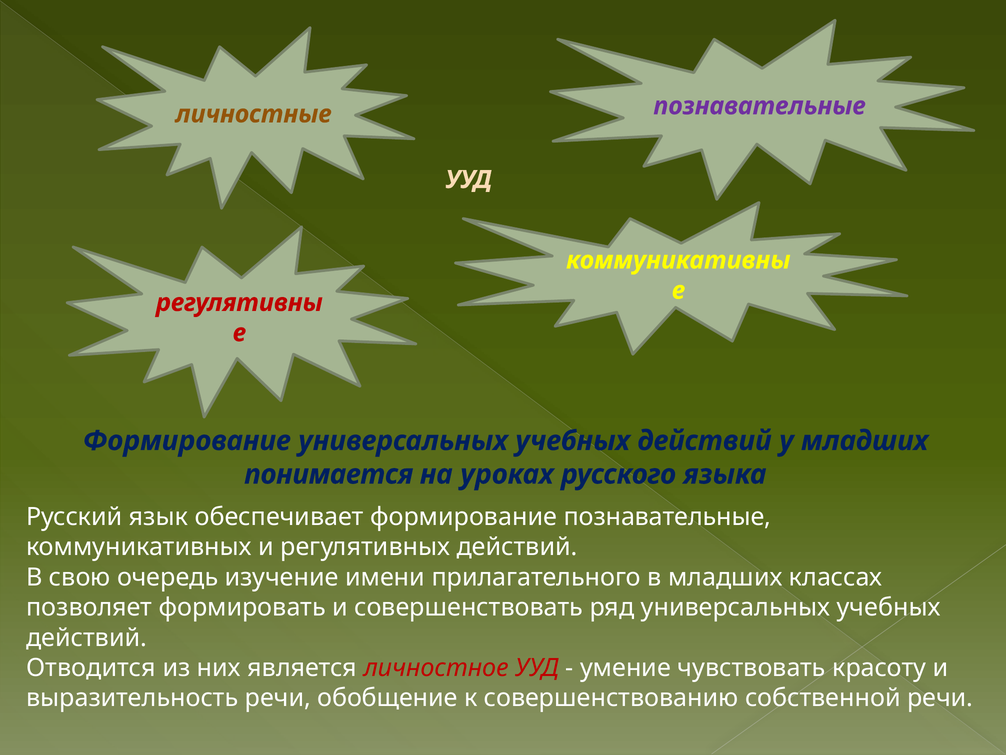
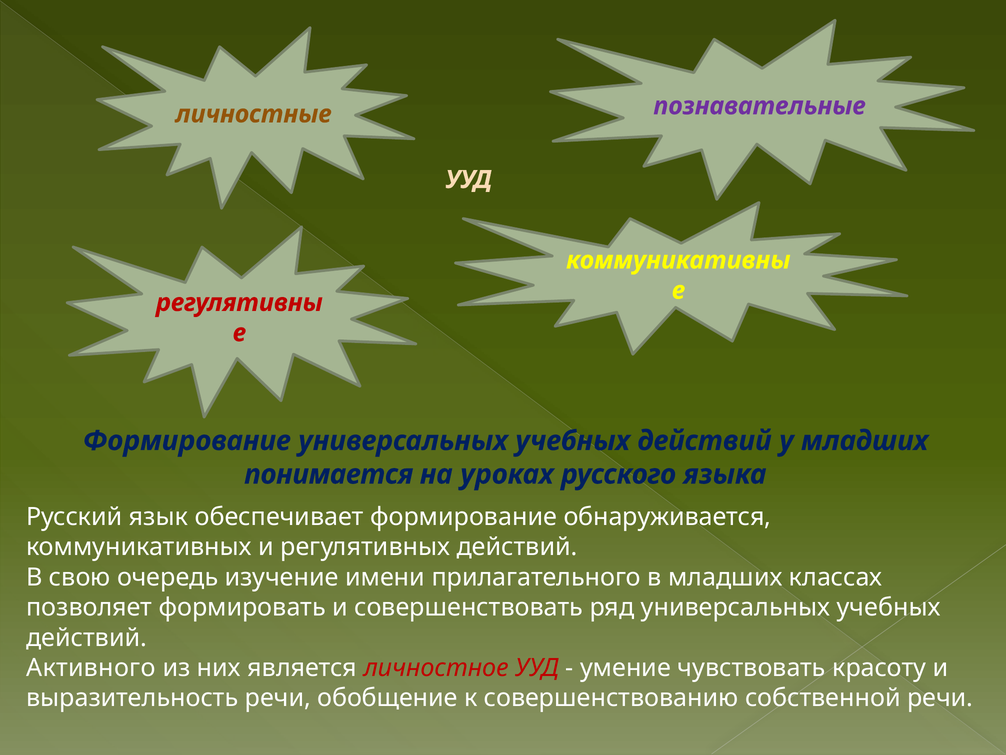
формирование познавательные: познавательные -> обнаруживается (667, 517)
Отводится: Отводится -> Активного (91, 667)
